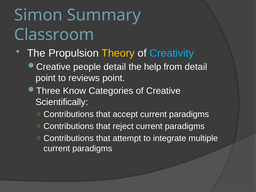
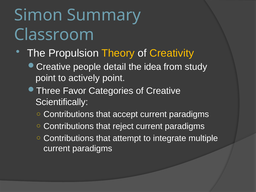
Creativity colour: light blue -> yellow (172, 53)
help: help -> idea (153, 67)
from detail: detail -> study (196, 67)
reviews: reviews -> actively (84, 78)
Know: Know -> Favor (74, 91)
